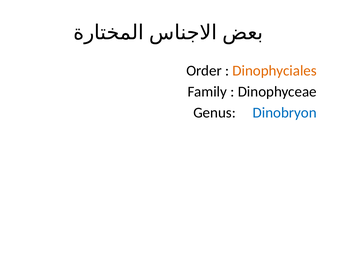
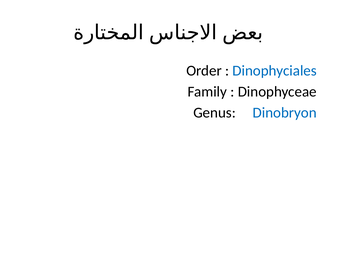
Dinophyciales colour: orange -> blue (275, 71)
